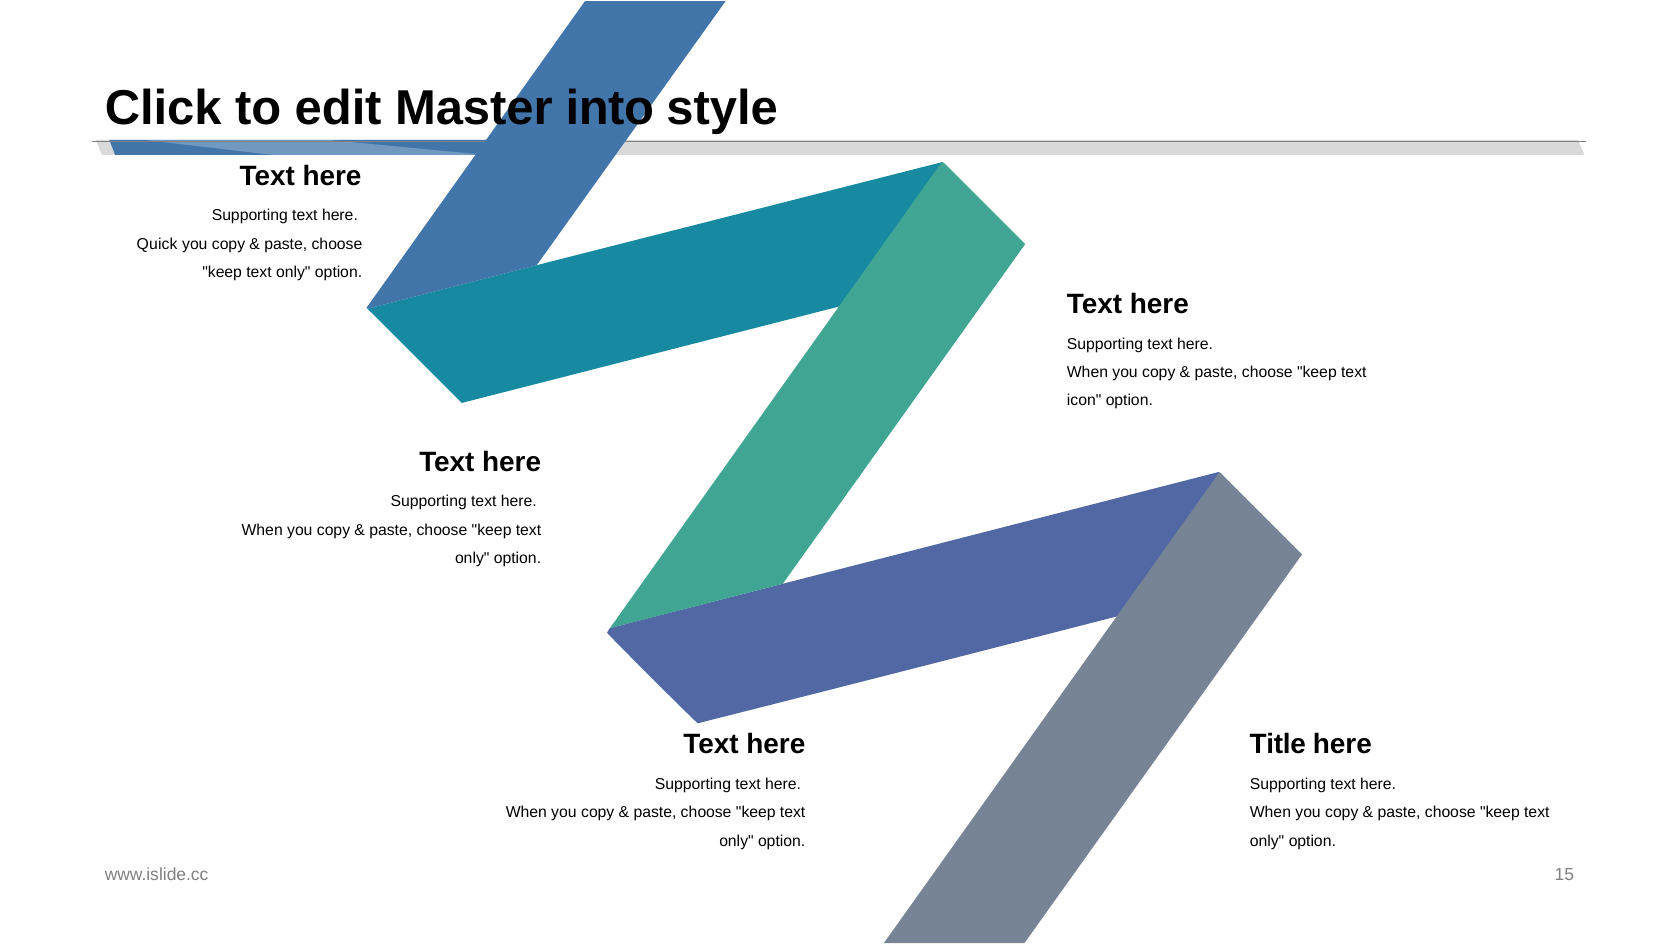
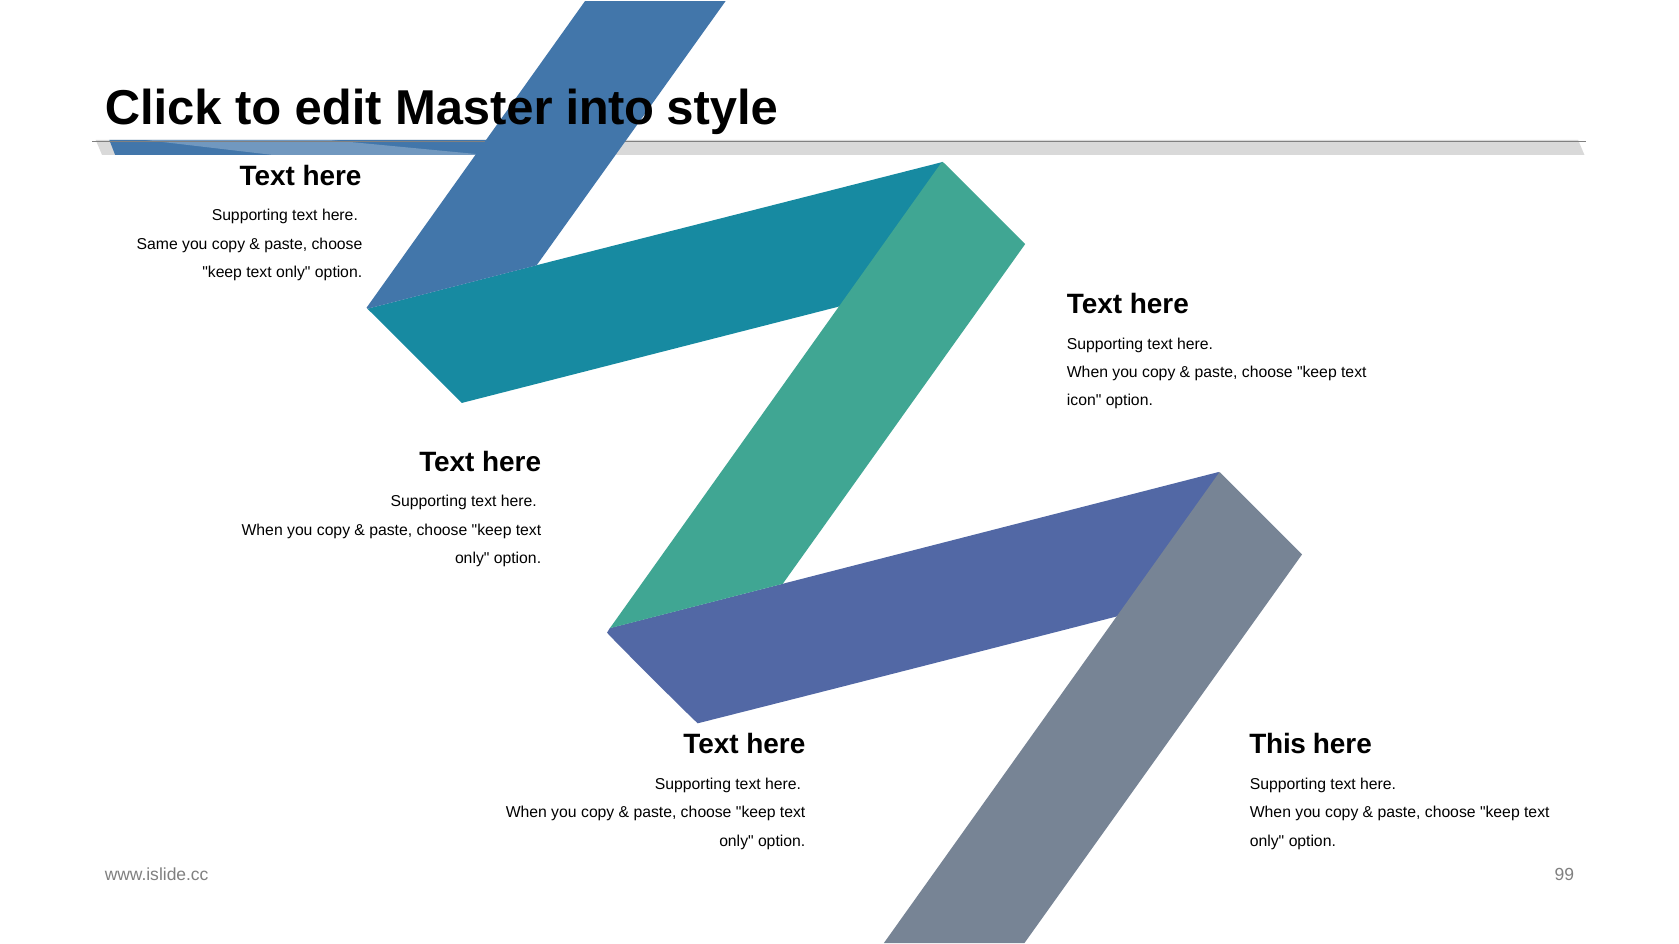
Quick: Quick -> Same (157, 244)
Title: Title -> This (1278, 745)
15: 15 -> 99 (1564, 875)
